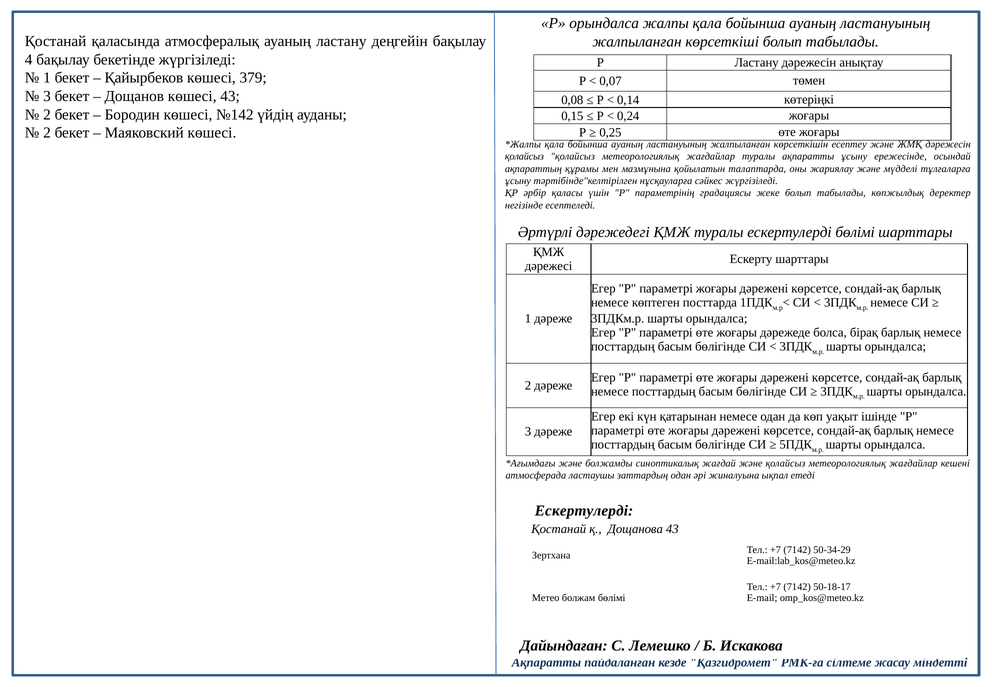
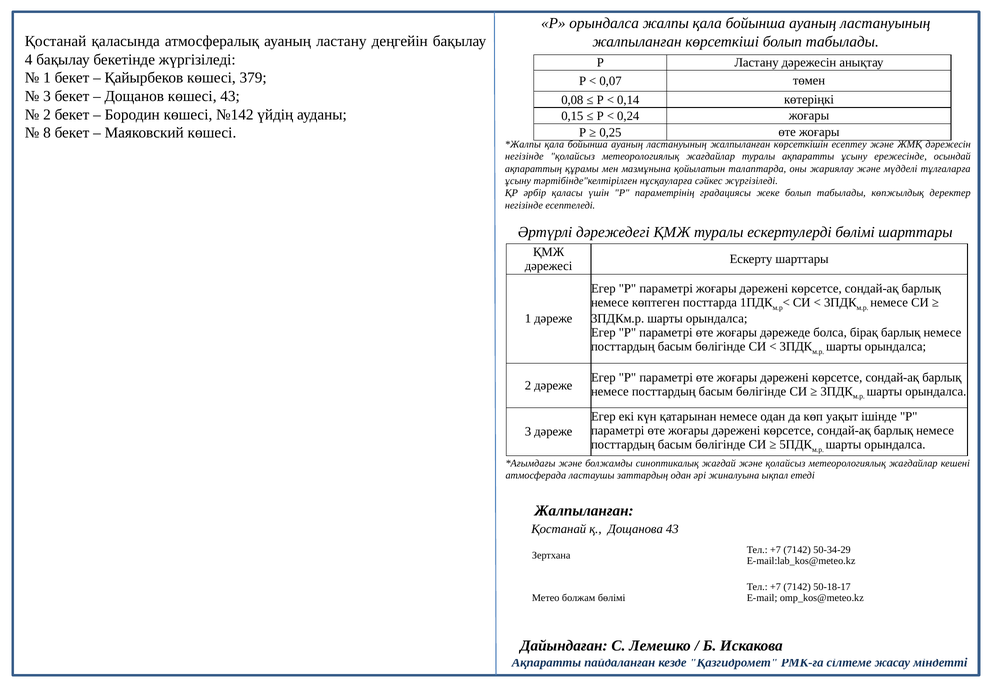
2: 2 -> 8 (47, 133)
қолайсыз: қолайсыз -> негізінде (524, 156)
Ескертулерді: Ескертулерді -> Жалпыланған (584, 511)
